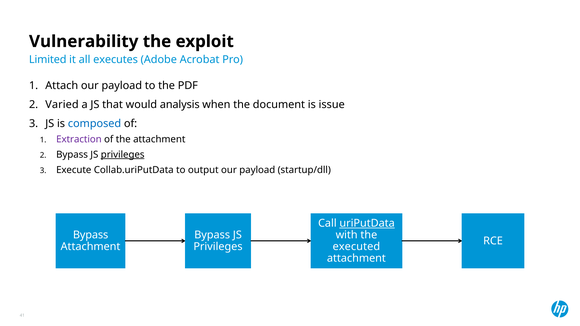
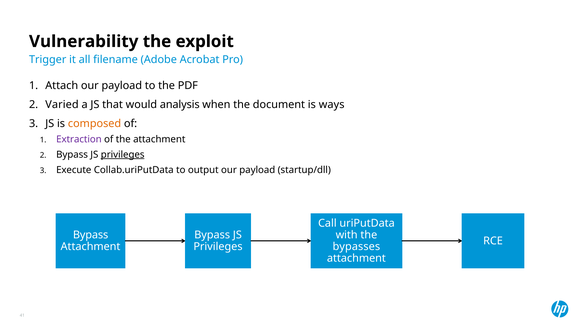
Limited: Limited -> Trigger (48, 60)
executes: executes -> filename (116, 60)
issue: issue -> ways (332, 105)
composed colour: blue -> orange (95, 124)
uriPutData underline: present -> none (367, 223)
executed: executed -> bypasses (356, 247)
